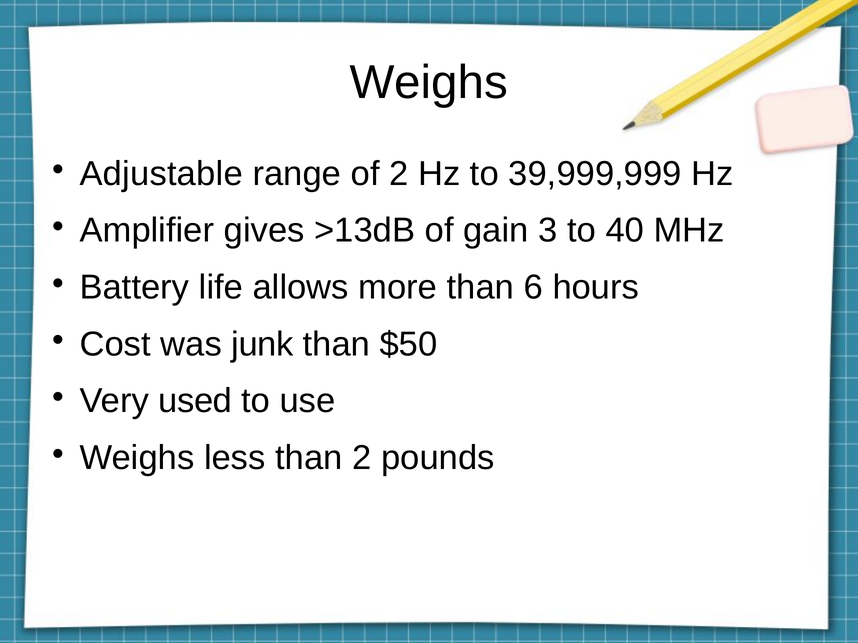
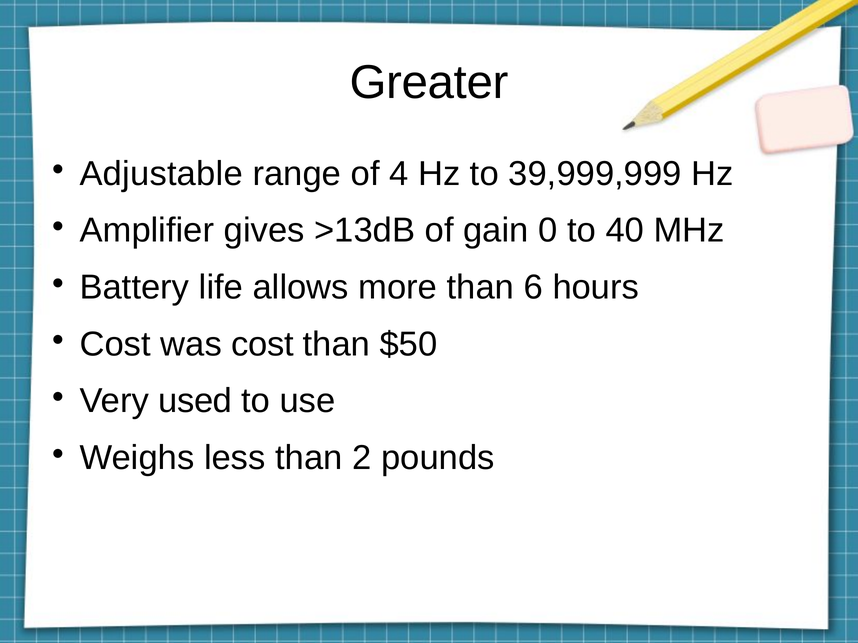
Weighs: Weighs -> Greater (429, 83)
of 2: 2 -> 4 (399, 174)
3: 3 -> 0 (548, 231)
was junk: junk -> cost (262, 344)
